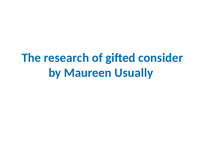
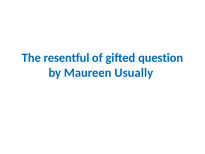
research: research -> resentful (67, 58)
consider: consider -> question (161, 58)
